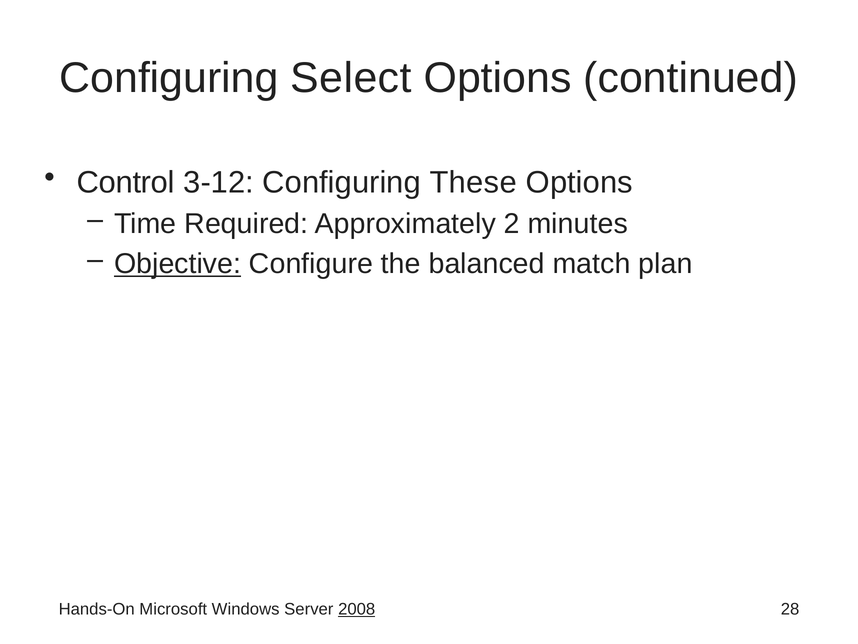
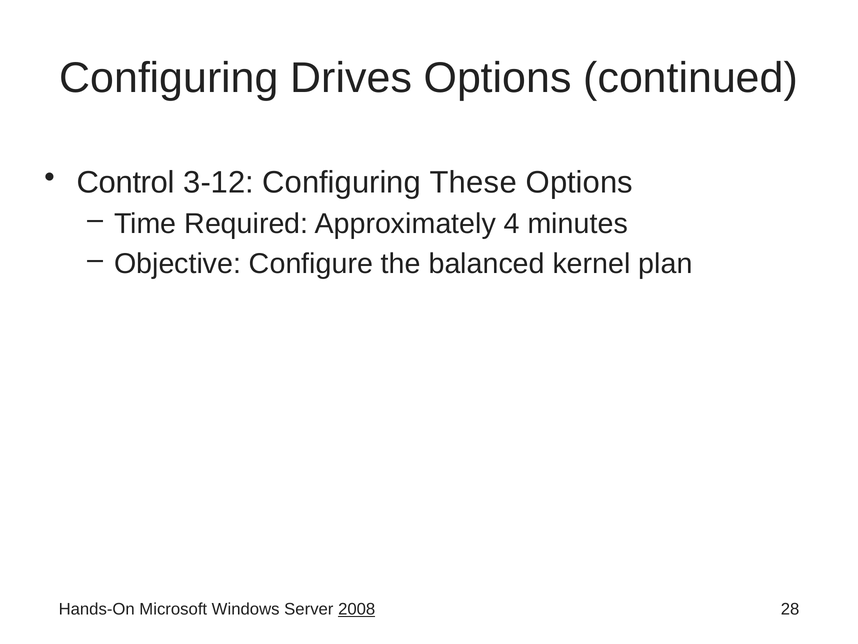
Select: Select -> Drives (351, 78)
2: 2 -> 4 (512, 224)
Objective underline: present -> none (178, 264)
match: match -> kernel (592, 264)
